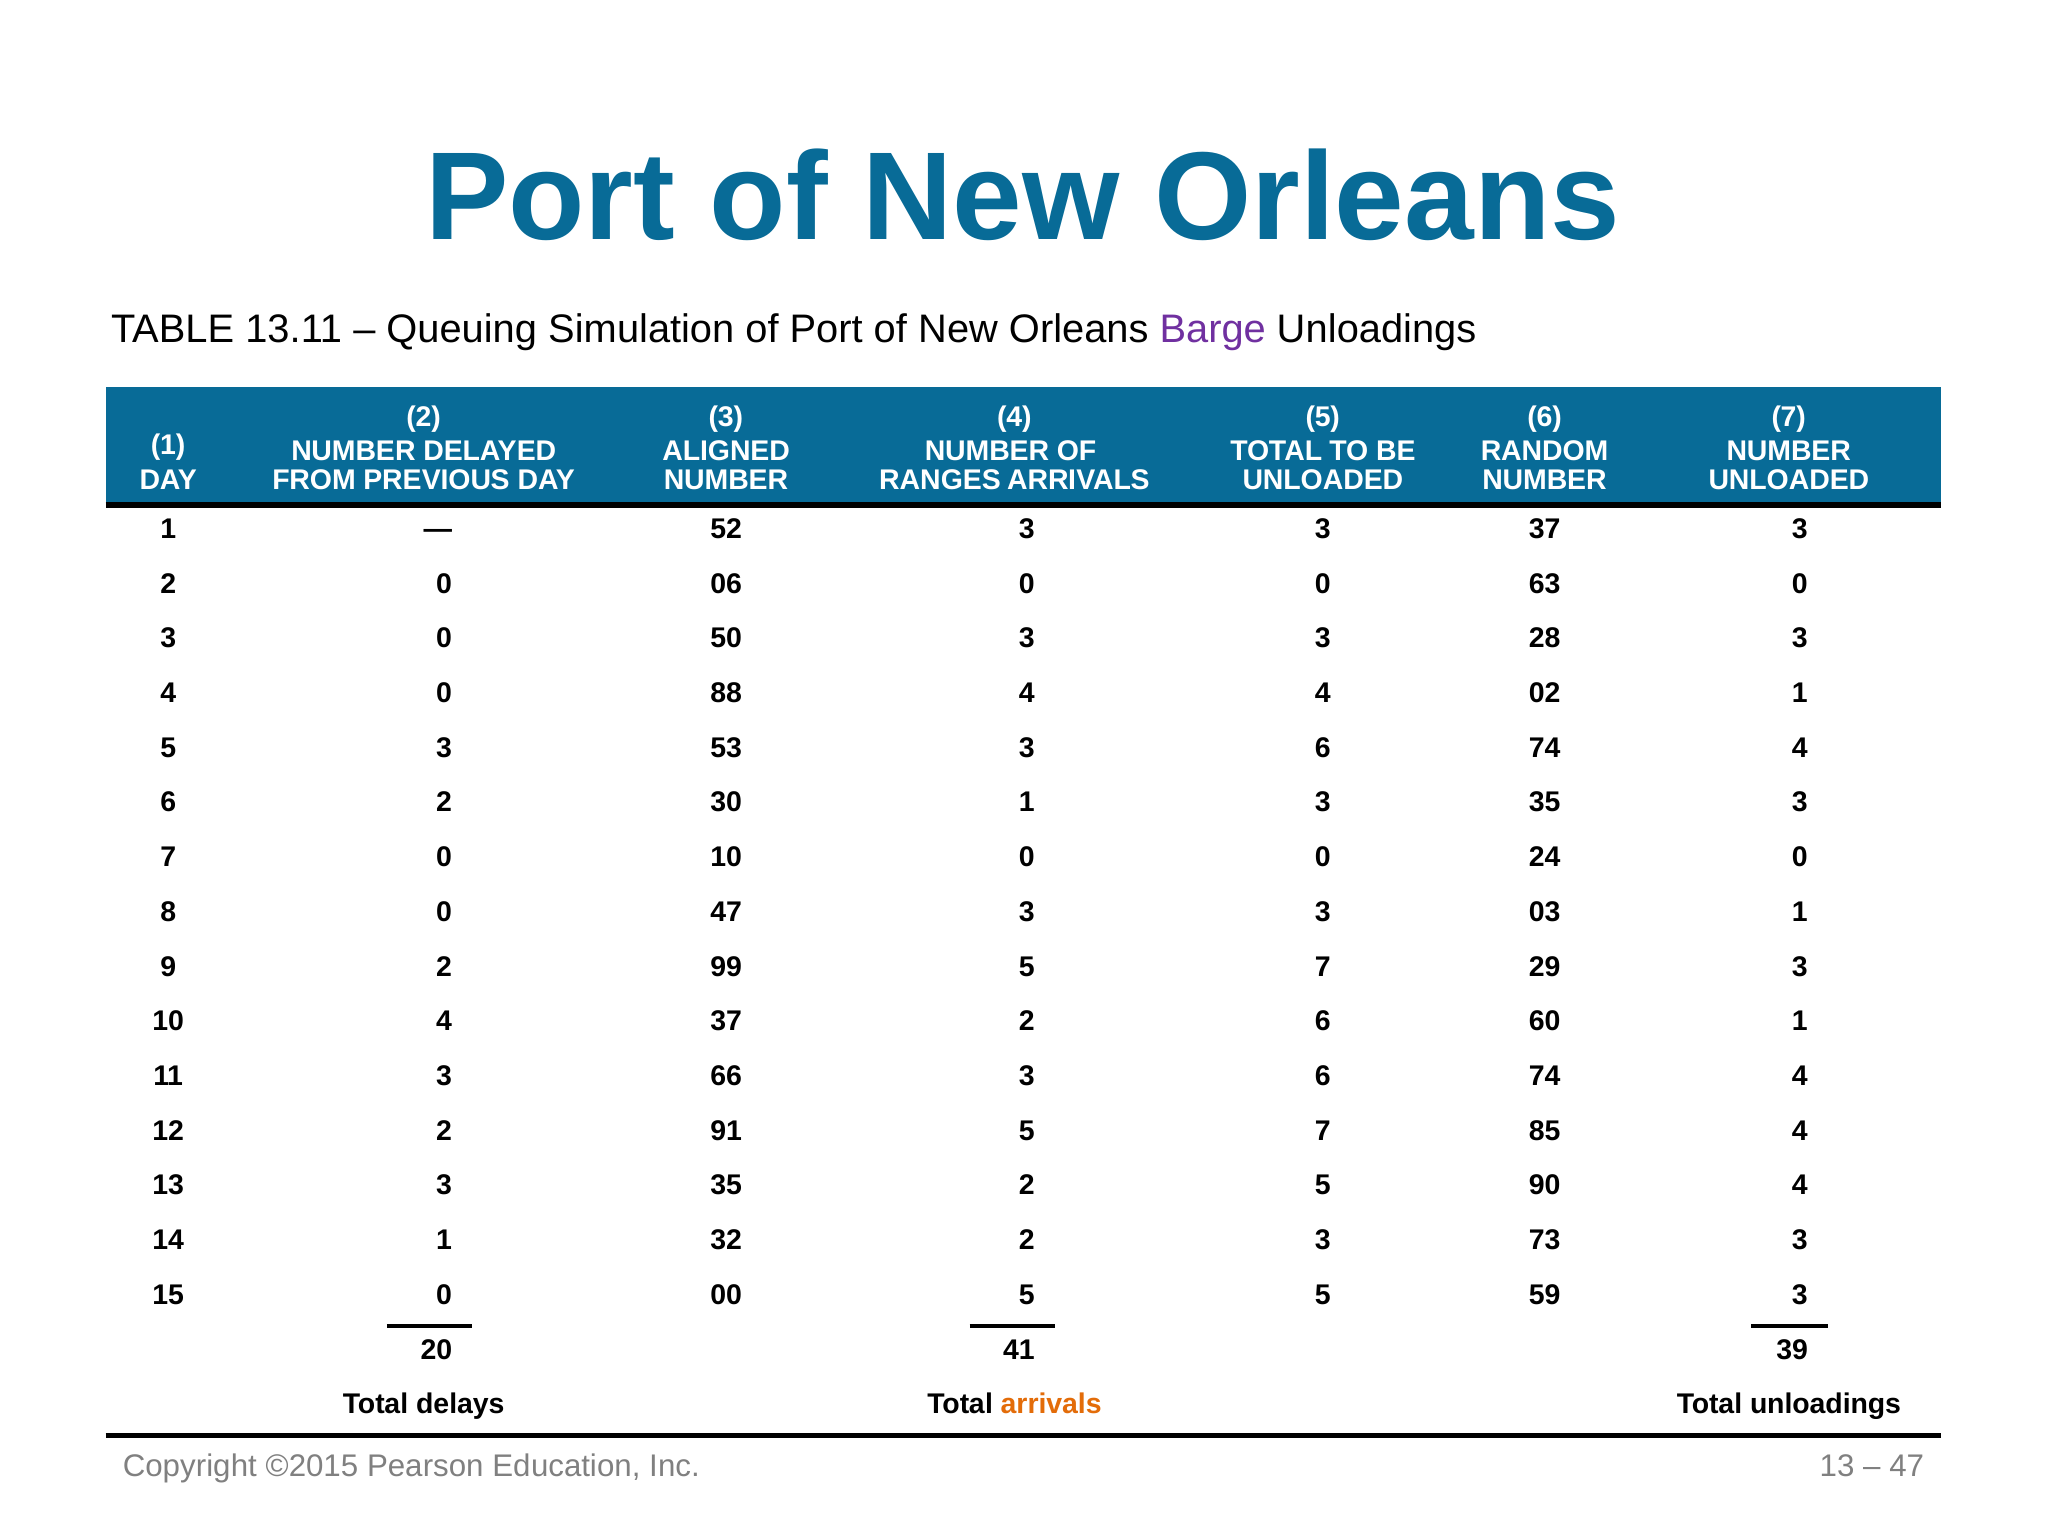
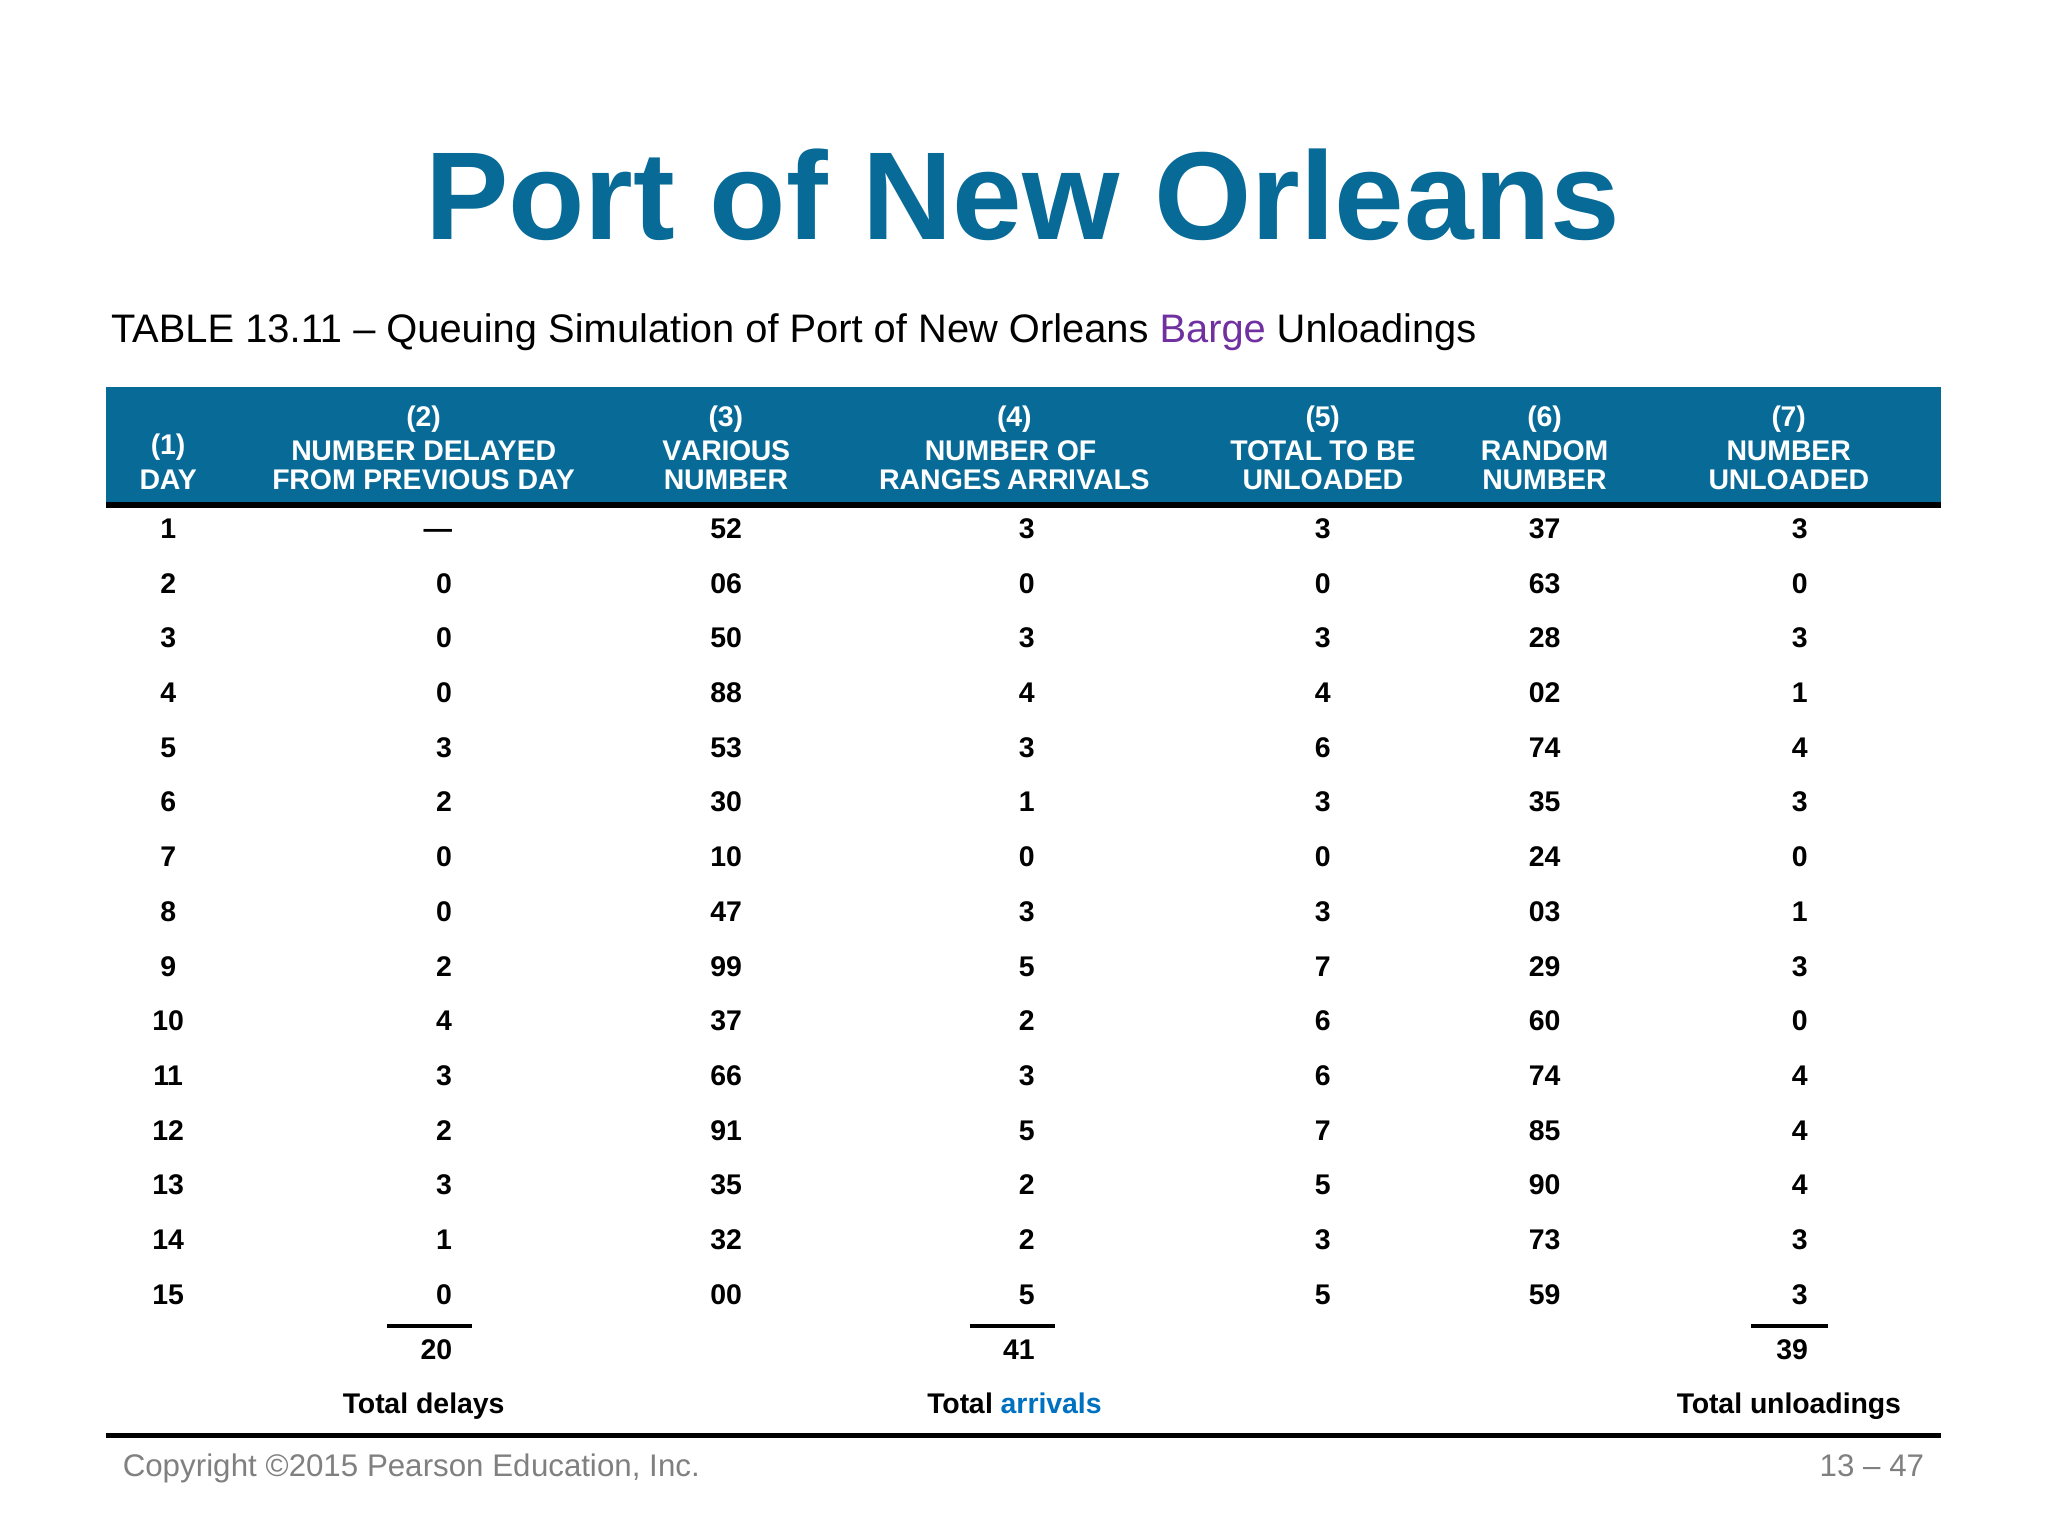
ALIGNED: ALIGNED -> VARIOUS (726, 451)
60 1: 1 -> 0 (1800, 1022)
arrivals colour: orange -> blue (1051, 1405)
